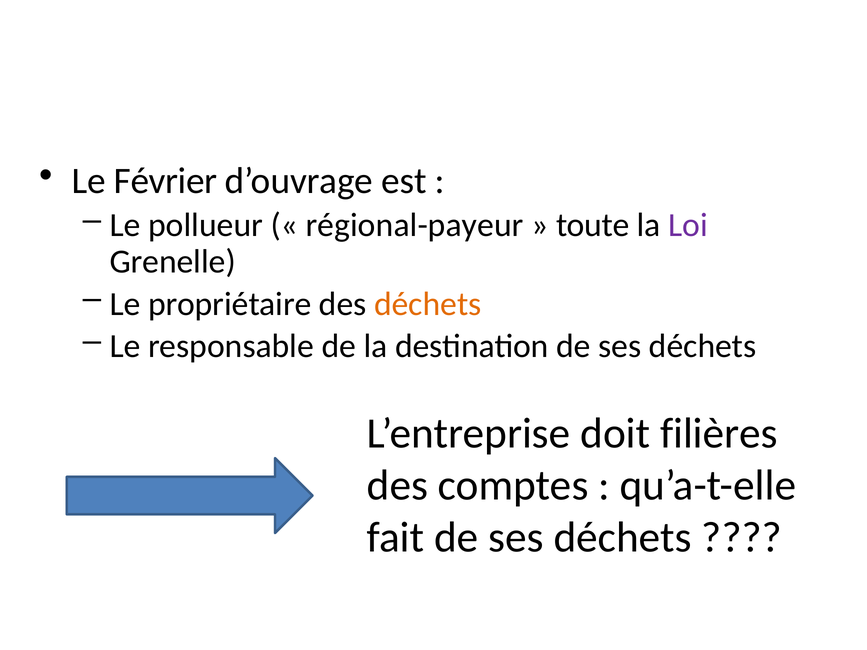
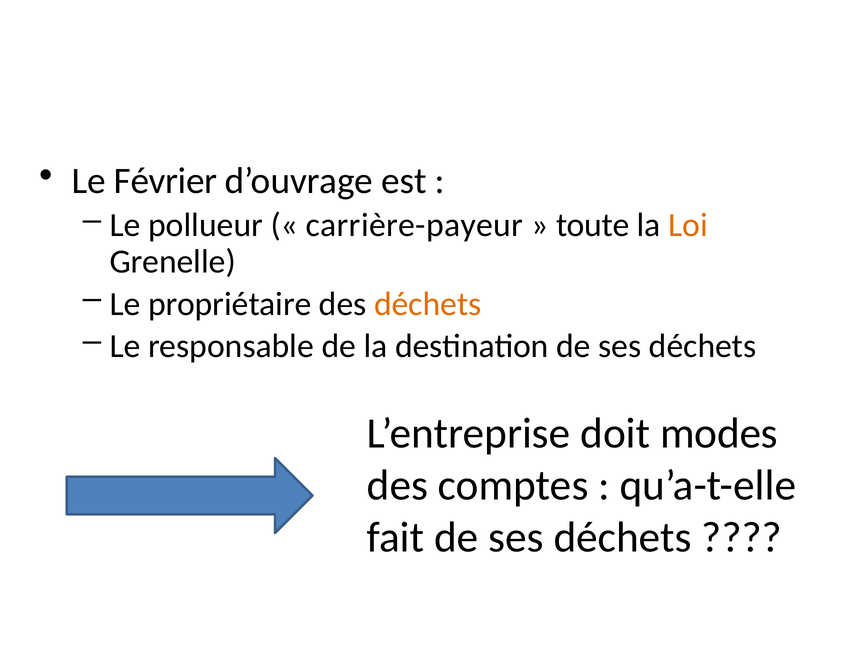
régional-payeur: régional-payeur -> carrière-payeur (414, 225)
Loi colour: purple -> orange (688, 225)
filières: filières -> modes (719, 433)
